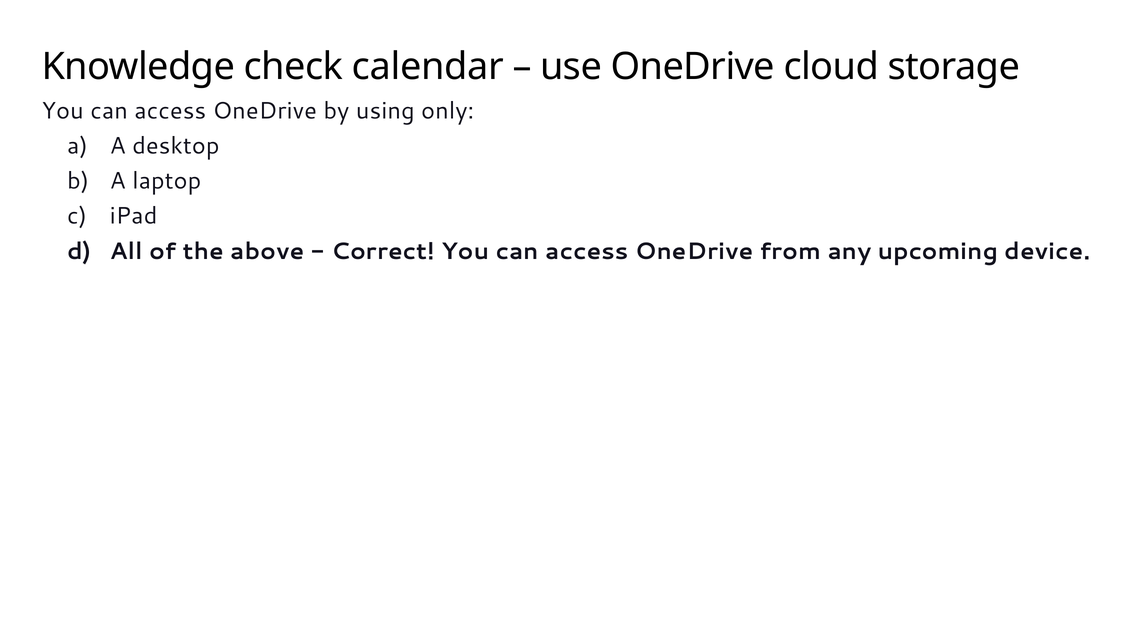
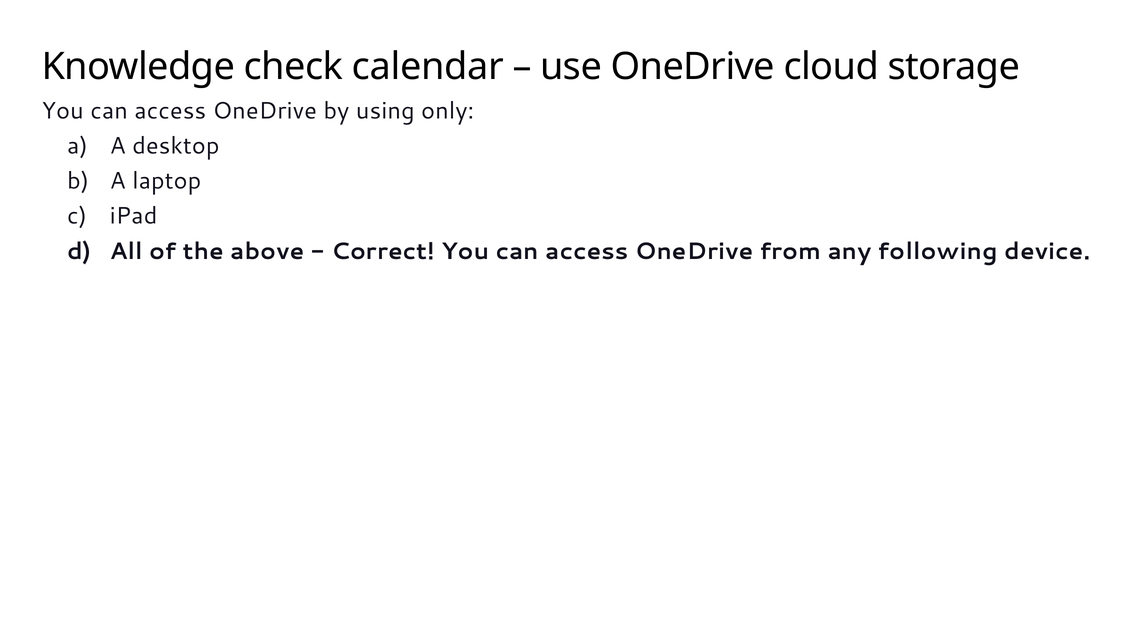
upcoming: upcoming -> following (938, 251)
